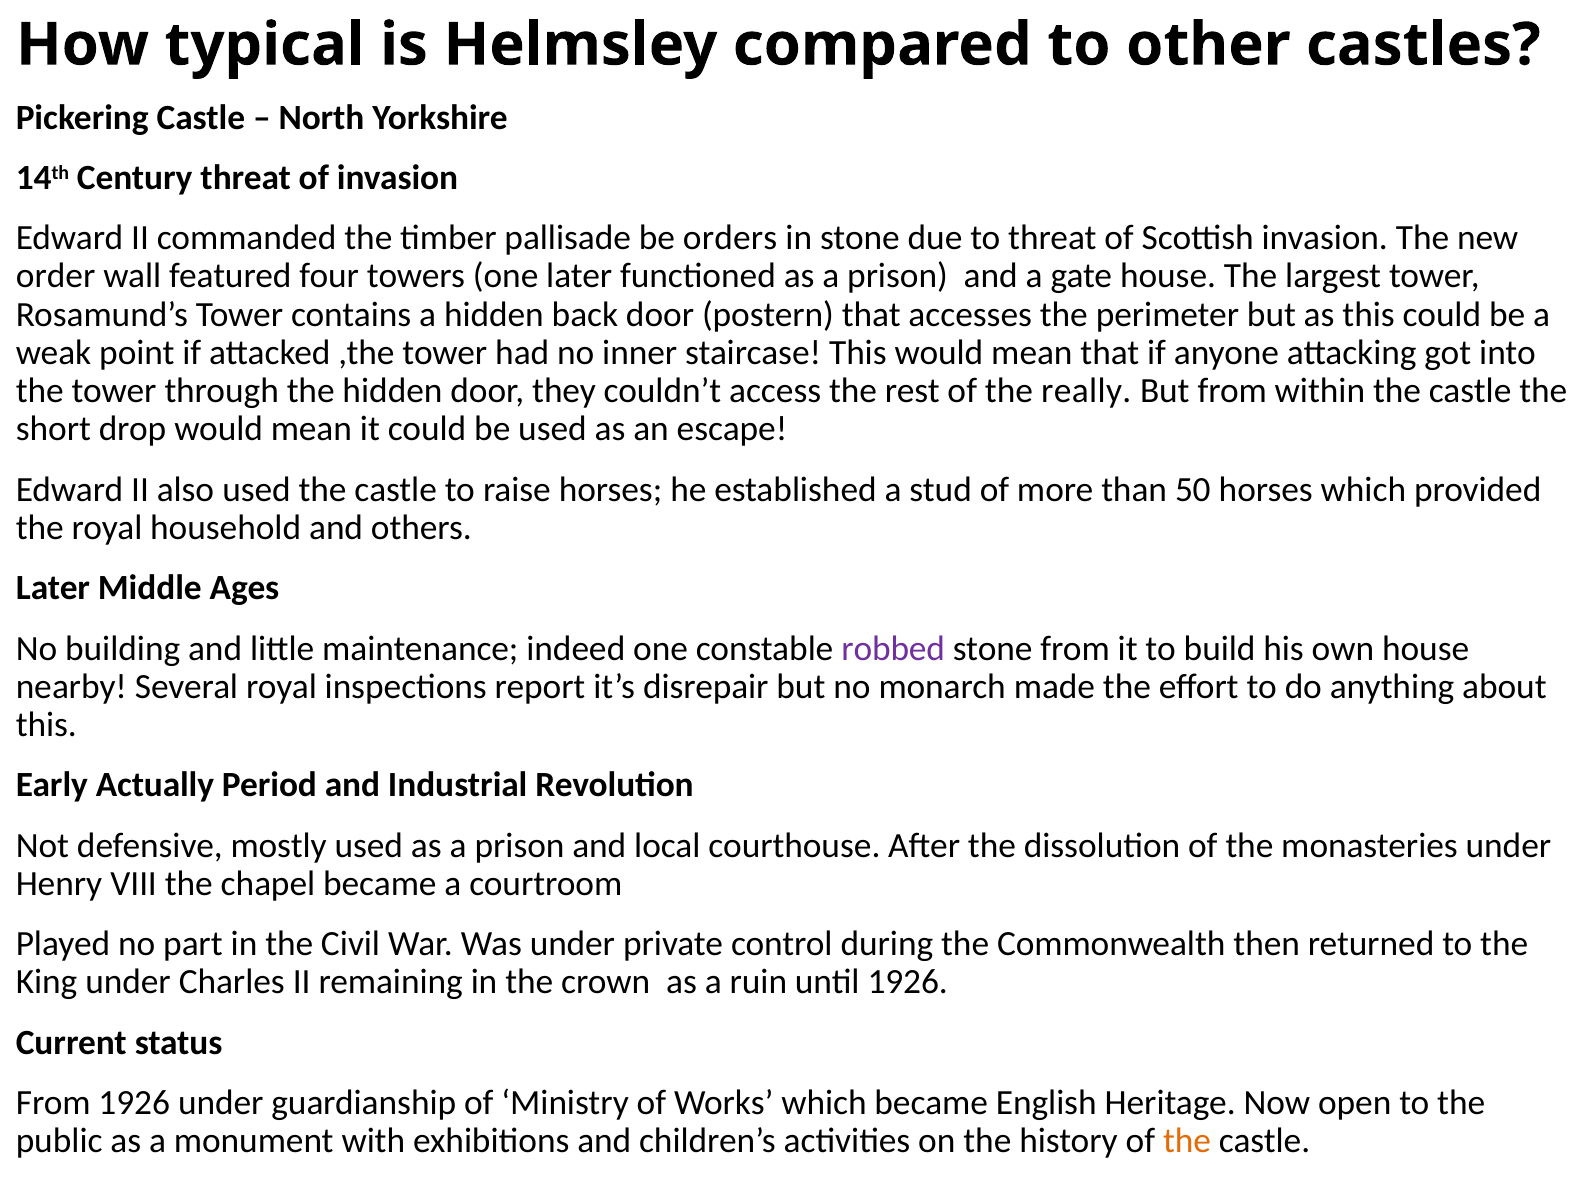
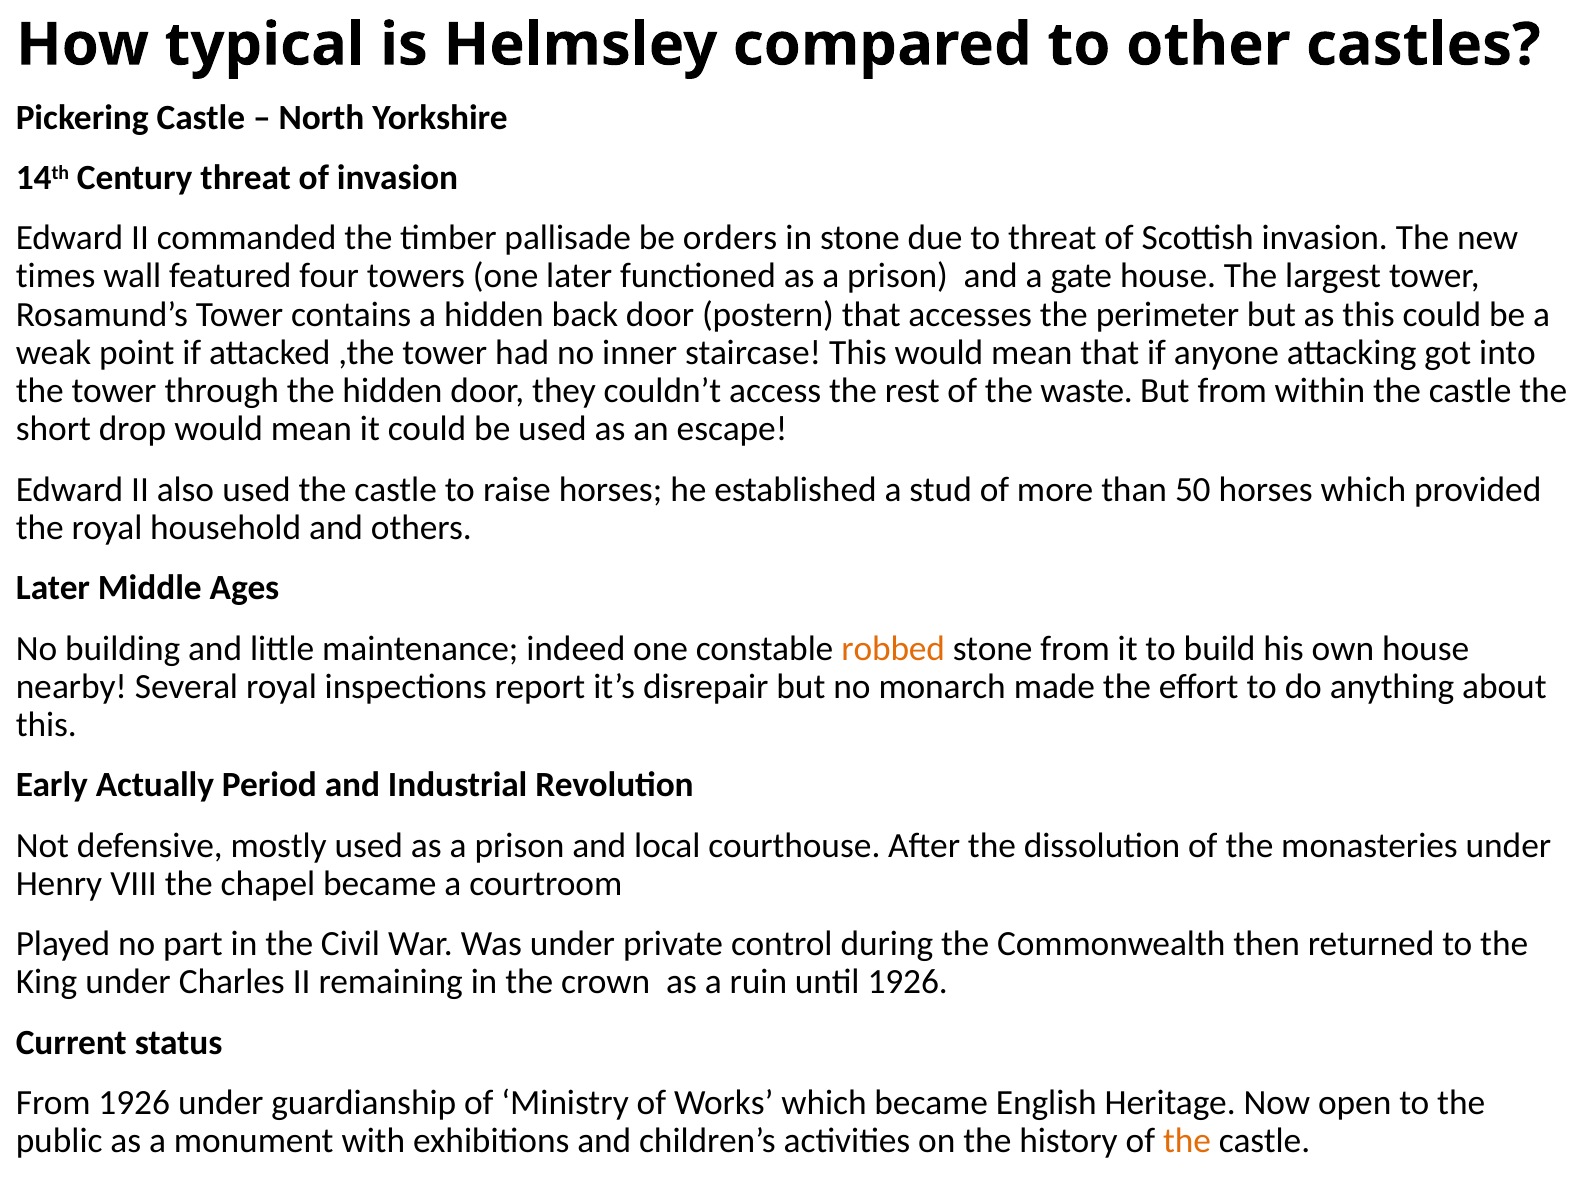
order: order -> times (56, 276)
really: really -> waste (1087, 391)
robbed colour: purple -> orange (893, 649)
